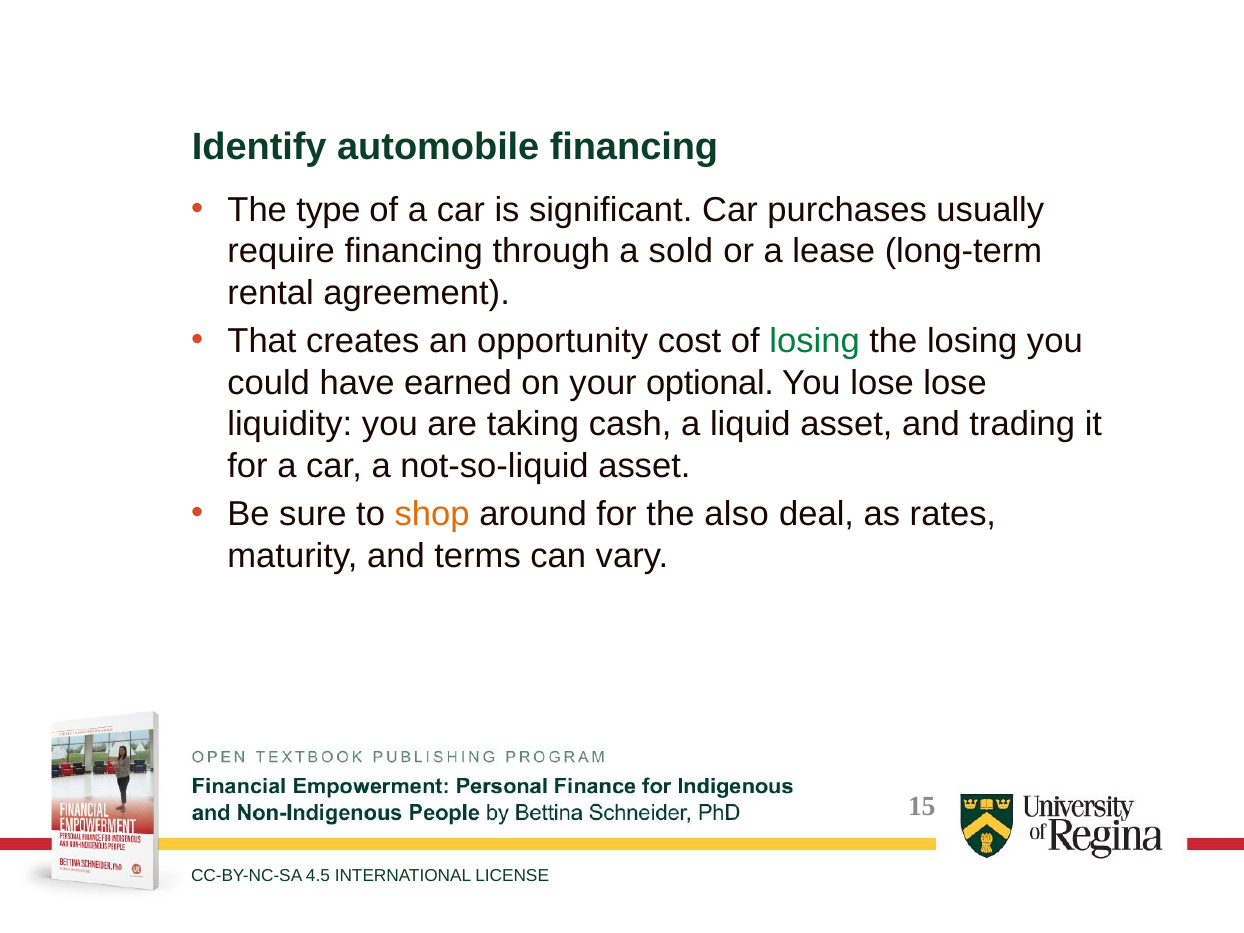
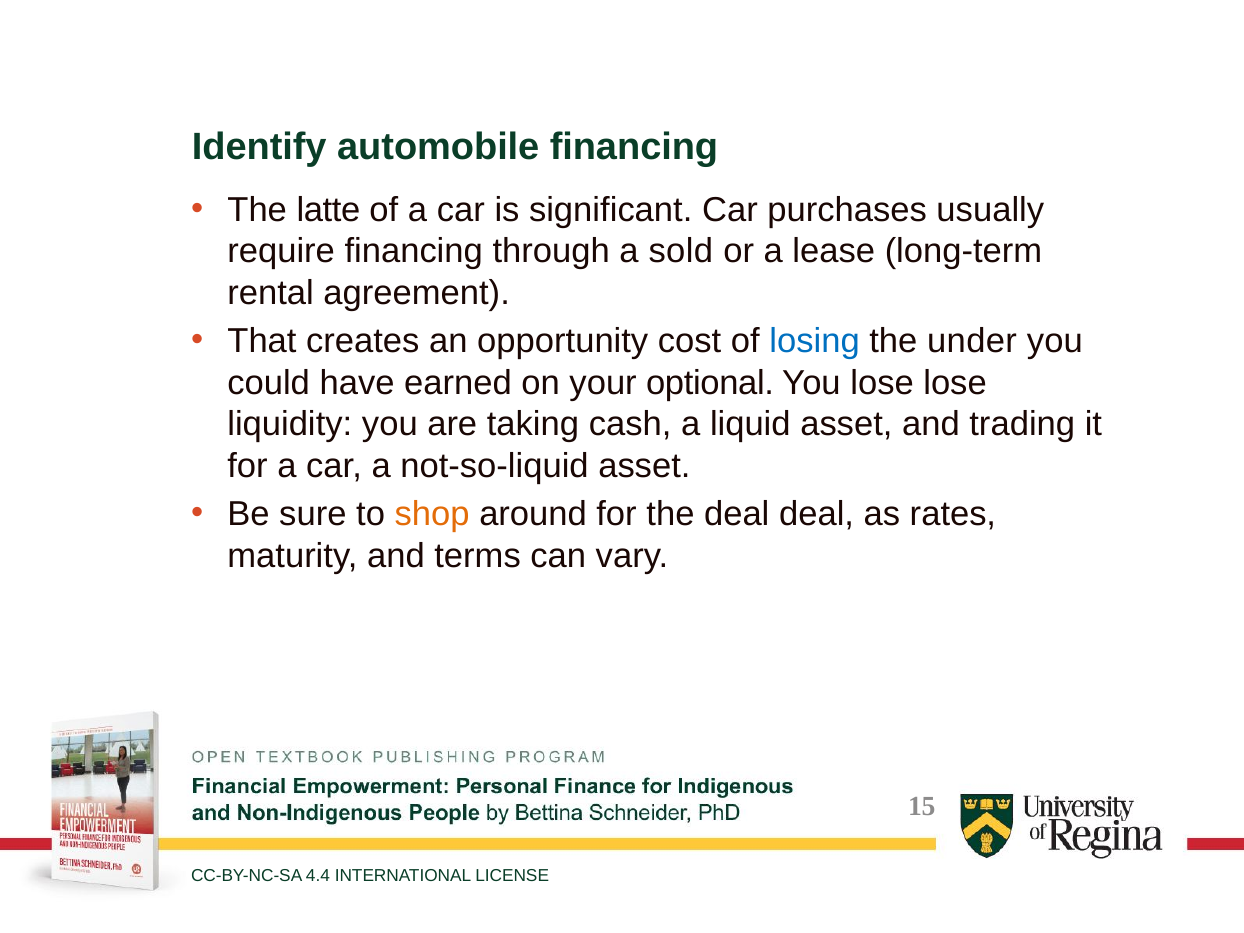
type: type -> latte (328, 210)
losing colour: green -> blue (815, 341)
the losing: losing -> under (972, 341)
the also: also -> deal (737, 514)
4.5: 4.5 -> 4.4 (318, 876)
